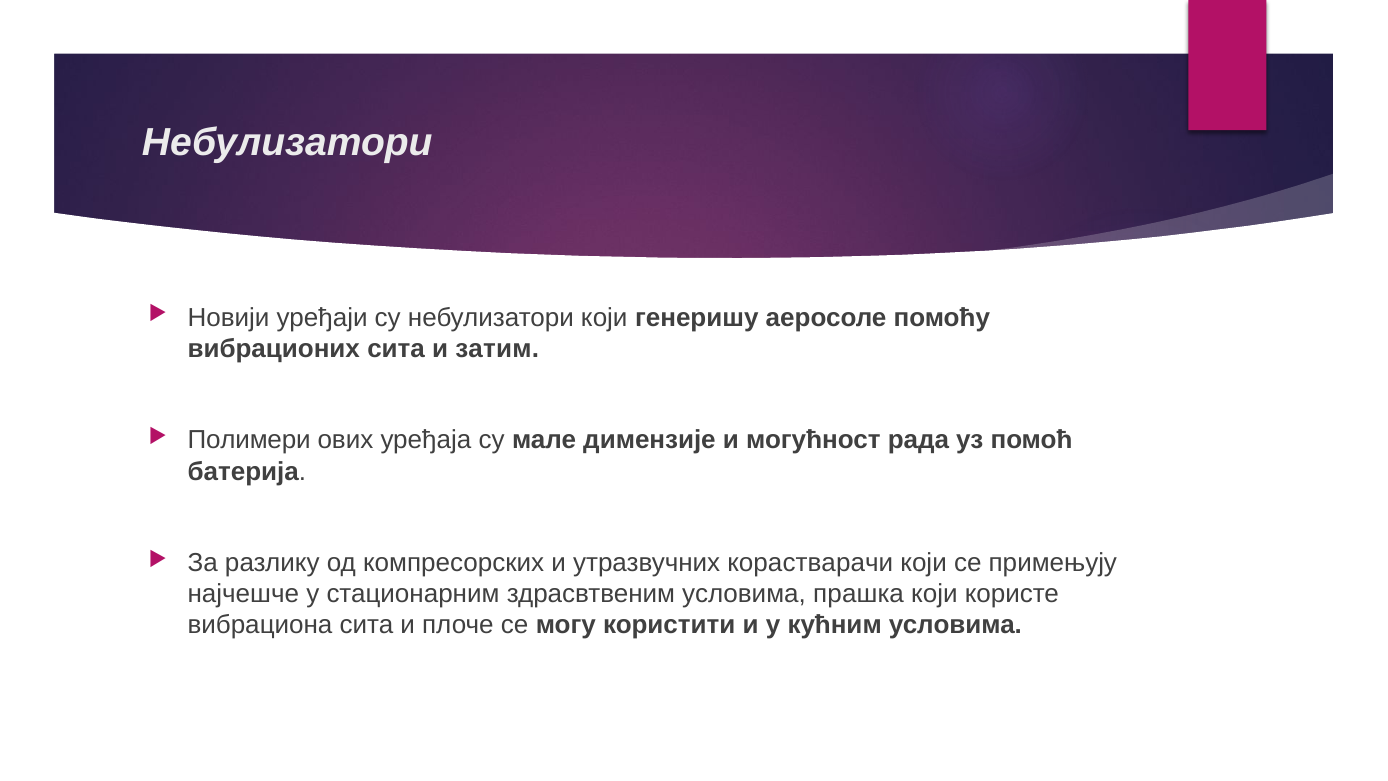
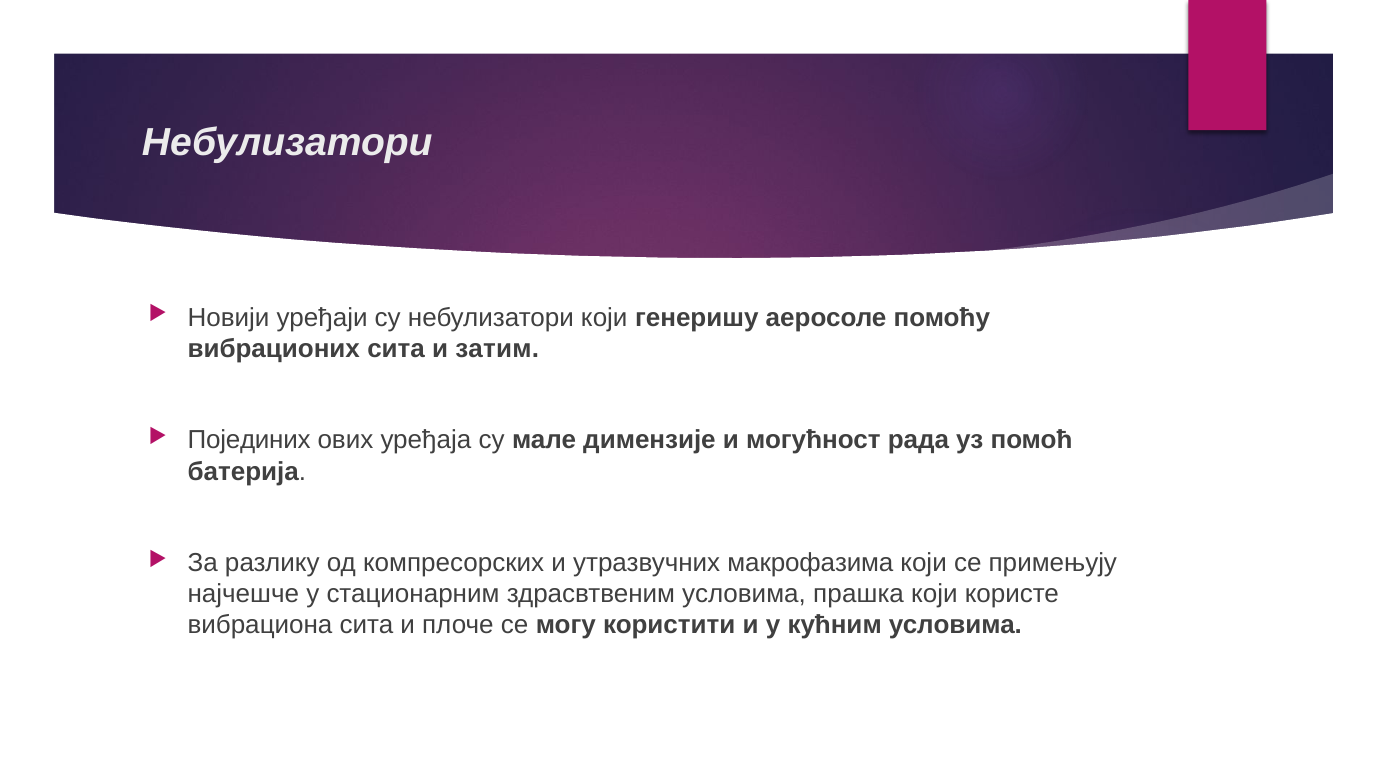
Полимери: Полимери -> Појединих (249, 440)
корастварачи: корастварачи -> макрофазима (810, 563)
